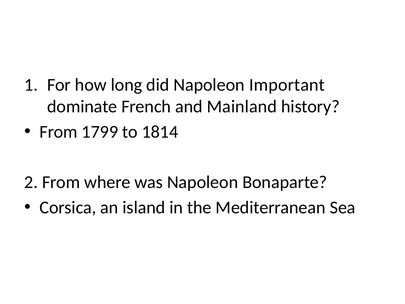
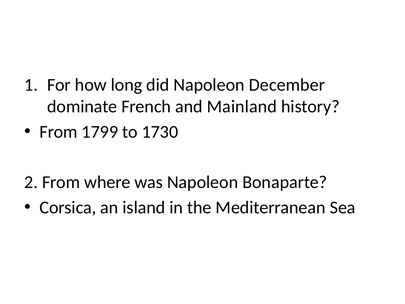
Important: Important -> December (287, 85)
1814: 1814 -> 1730 (160, 132)
